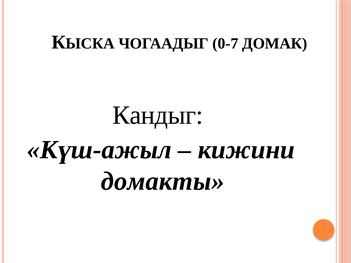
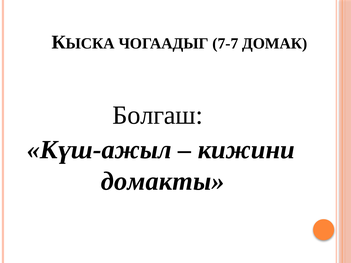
0-7: 0-7 -> 7-7 (225, 44)
Кандыг: Кандыг -> Болгаш (158, 115)
